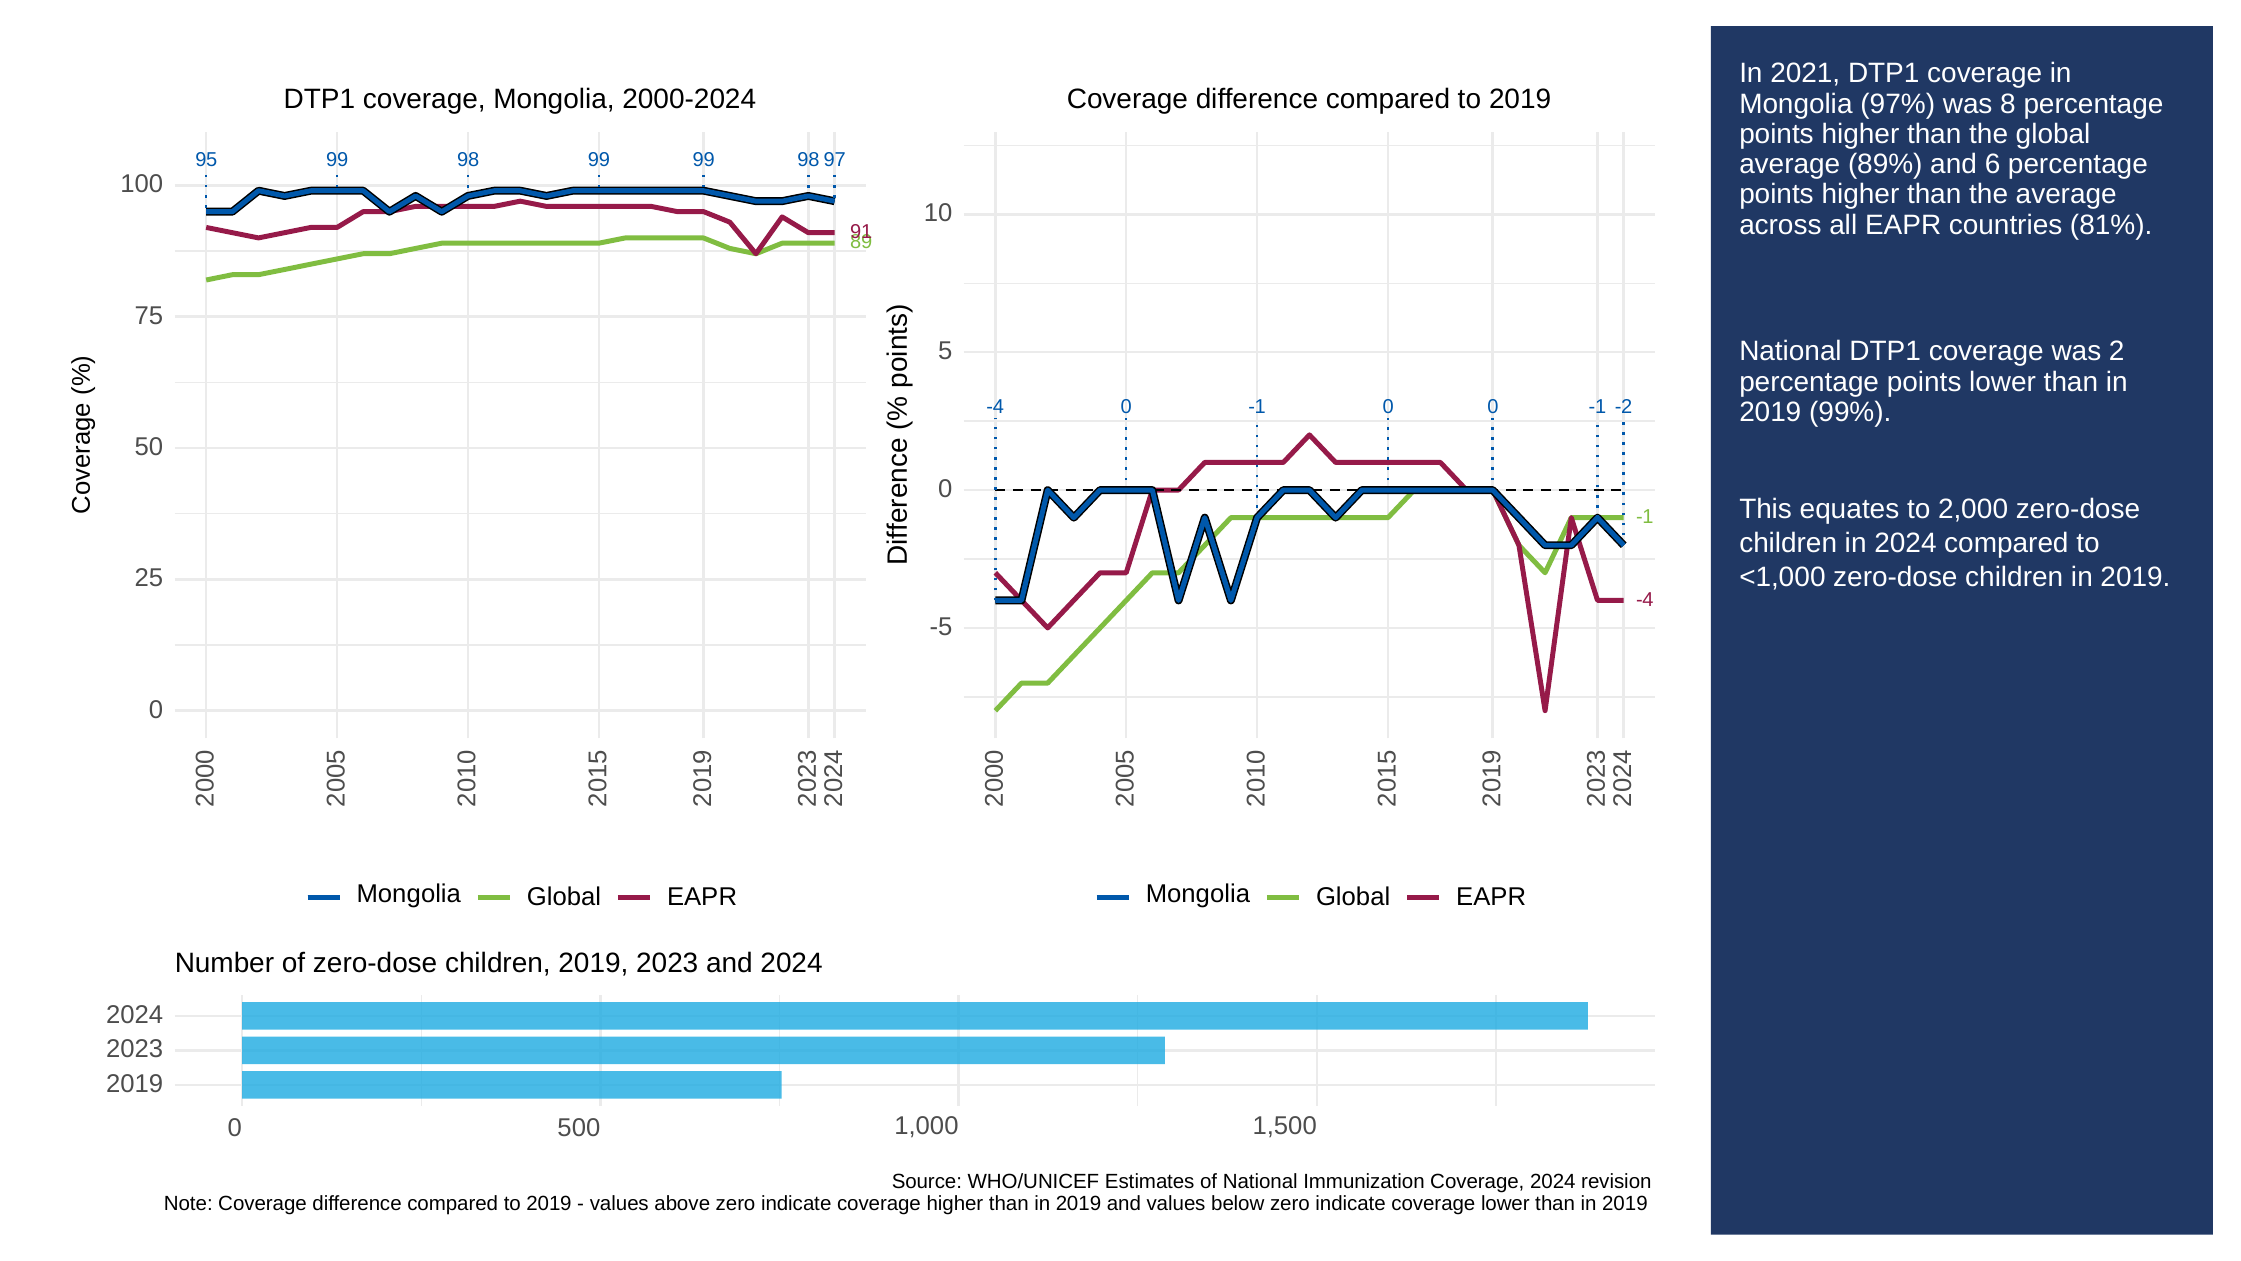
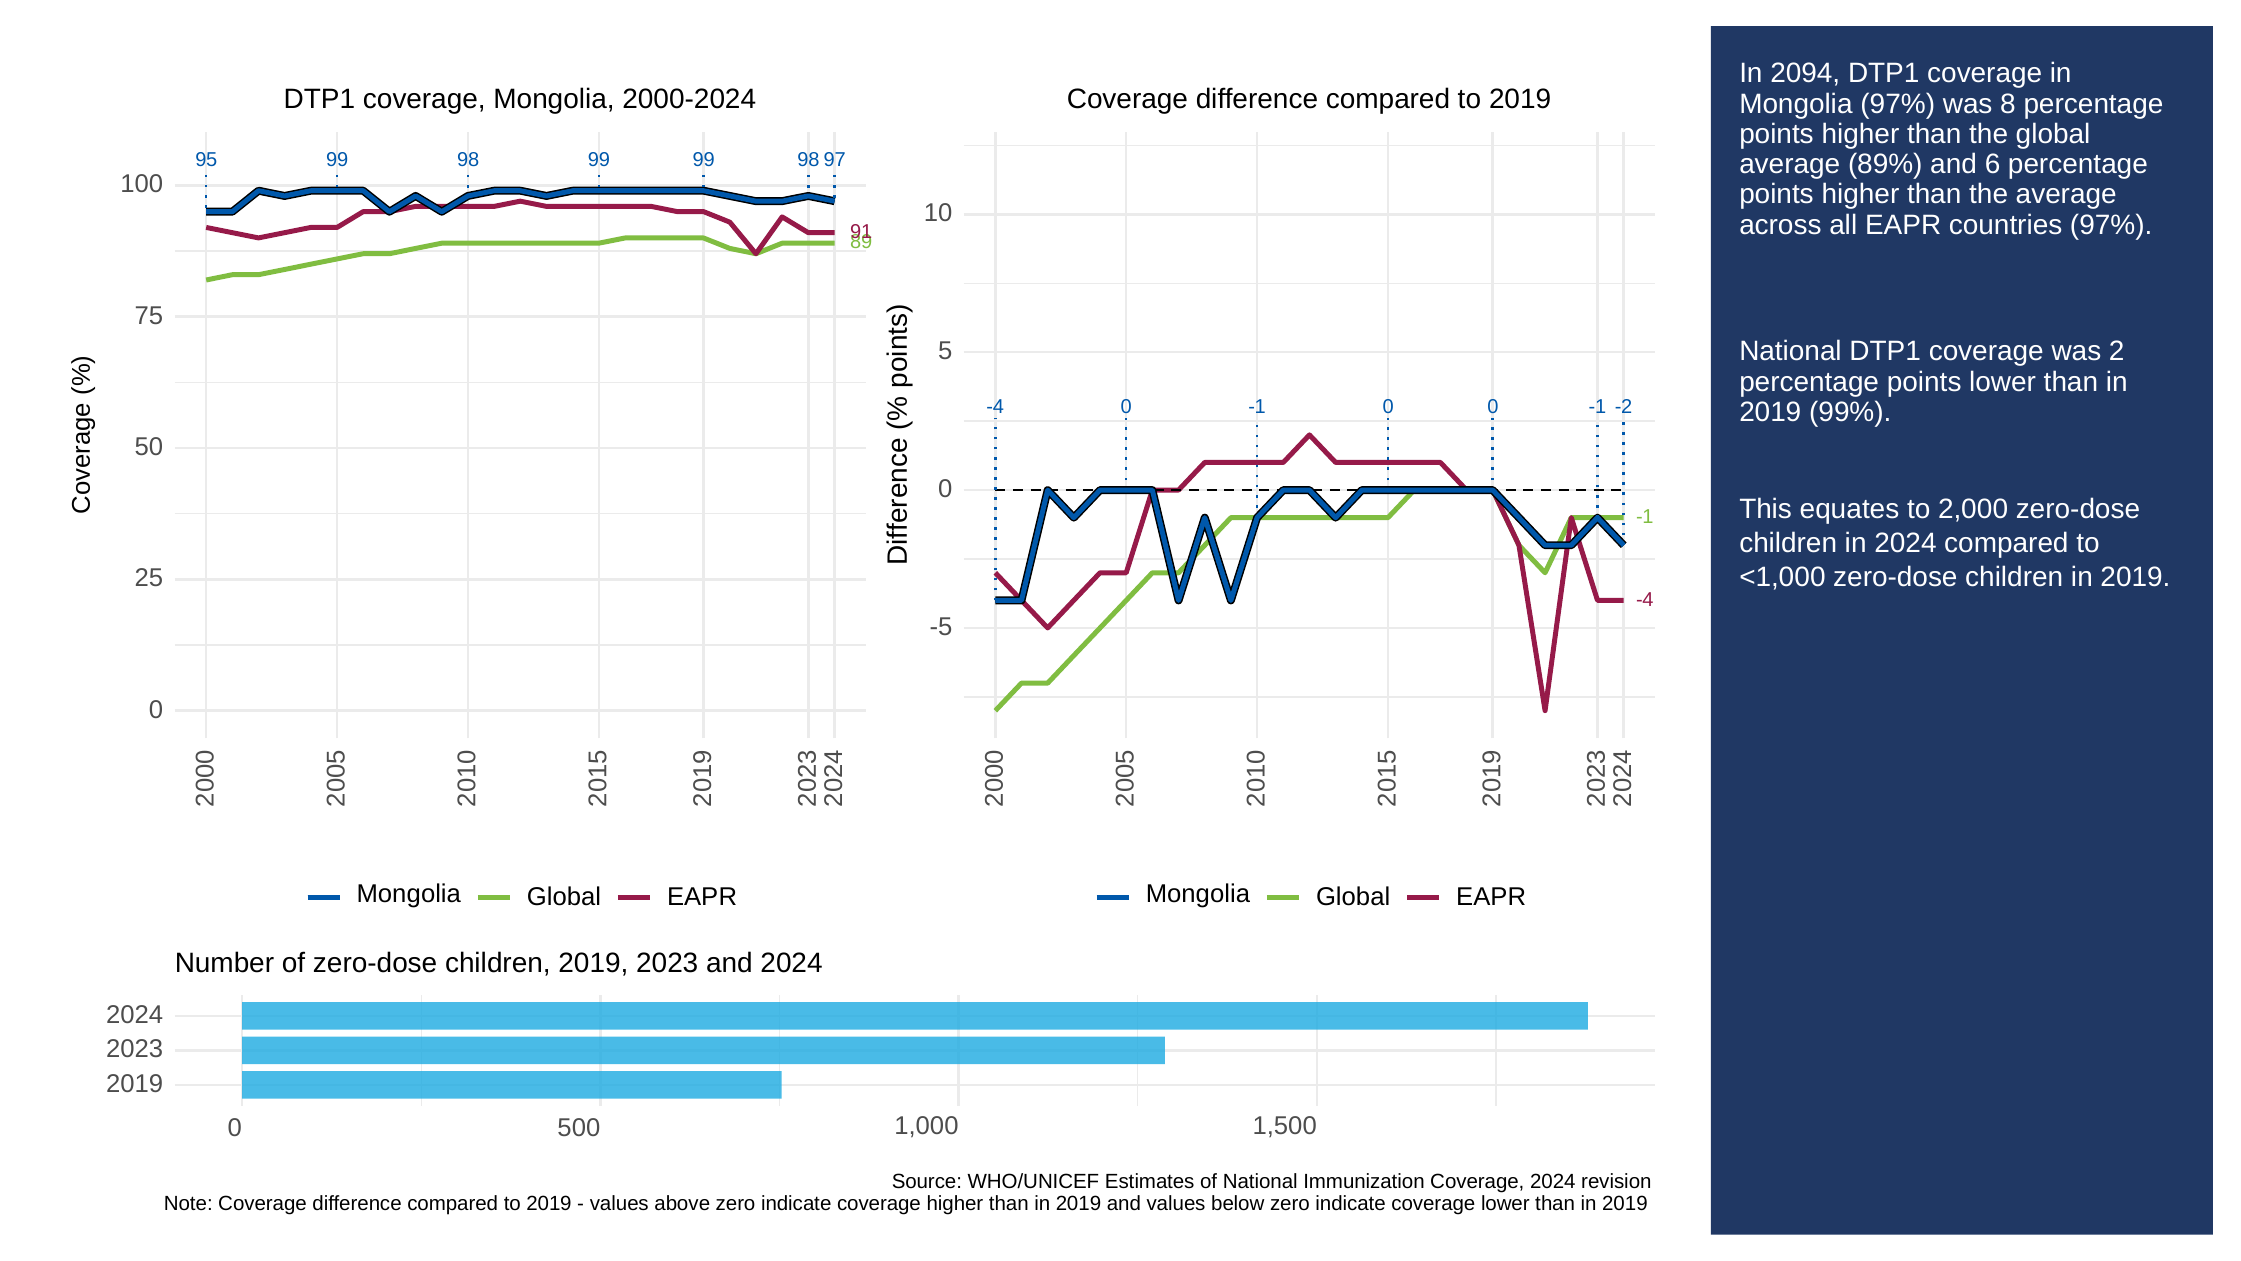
2021: 2021 -> 2094 (1805, 74)
countries 81%: 81% -> 97% (2111, 225)
